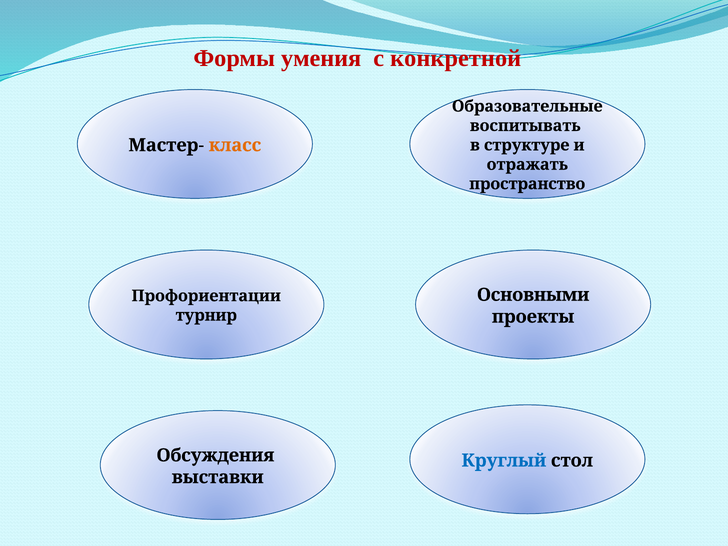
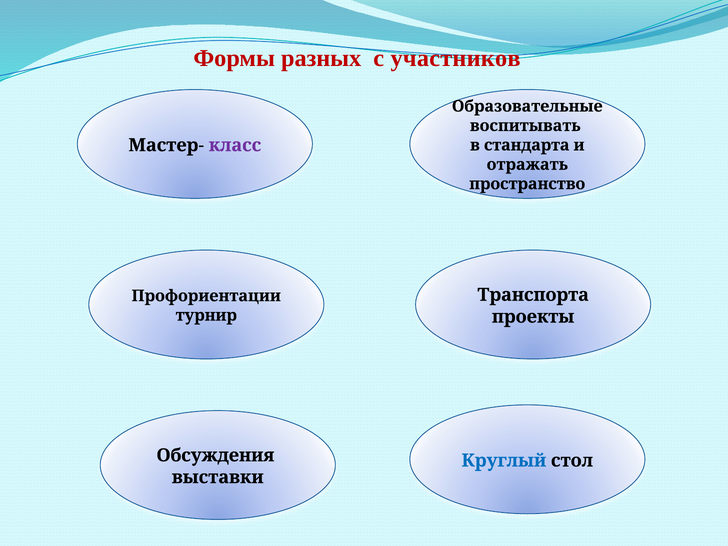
умения: умения -> разных (321, 58)
конкретной: конкретной -> участников (456, 58)
класс colour: orange -> purple (235, 145)
структуре: структуре -> стандарта (527, 145)
Основными: Основными -> Транспорта (533, 295)
